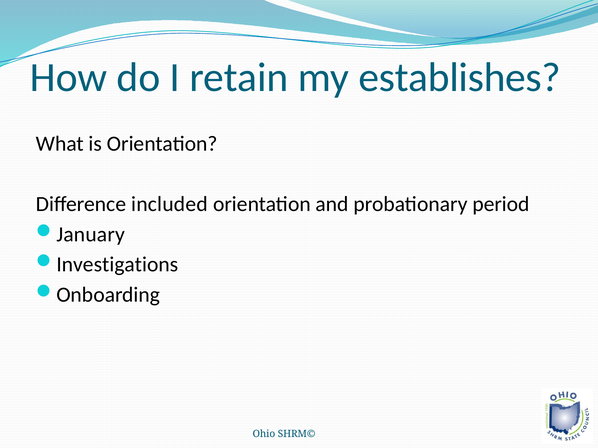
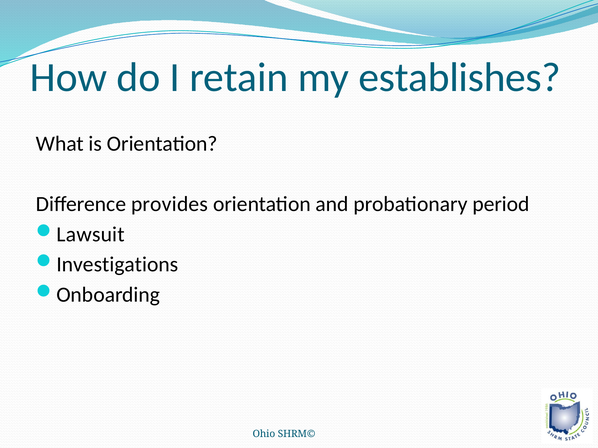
included: included -> provides (169, 204)
January: January -> Lawsuit (91, 235)
